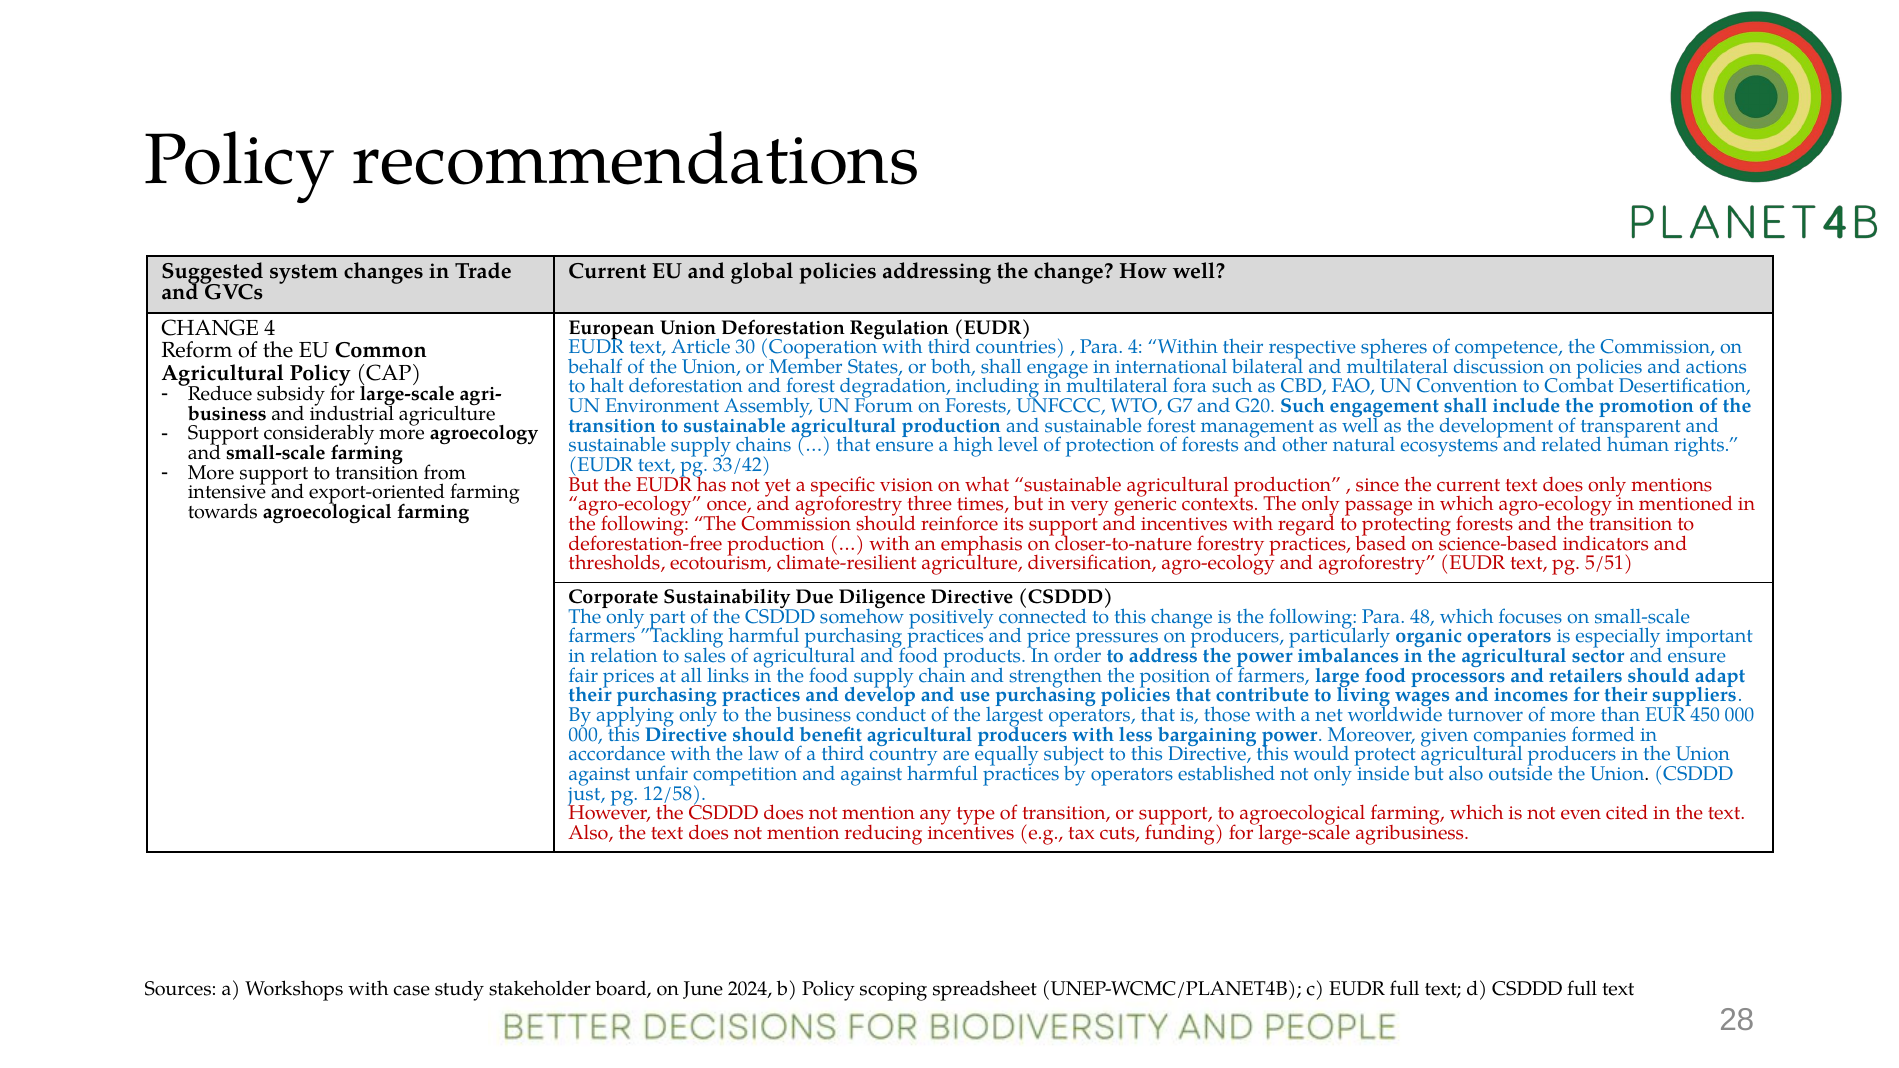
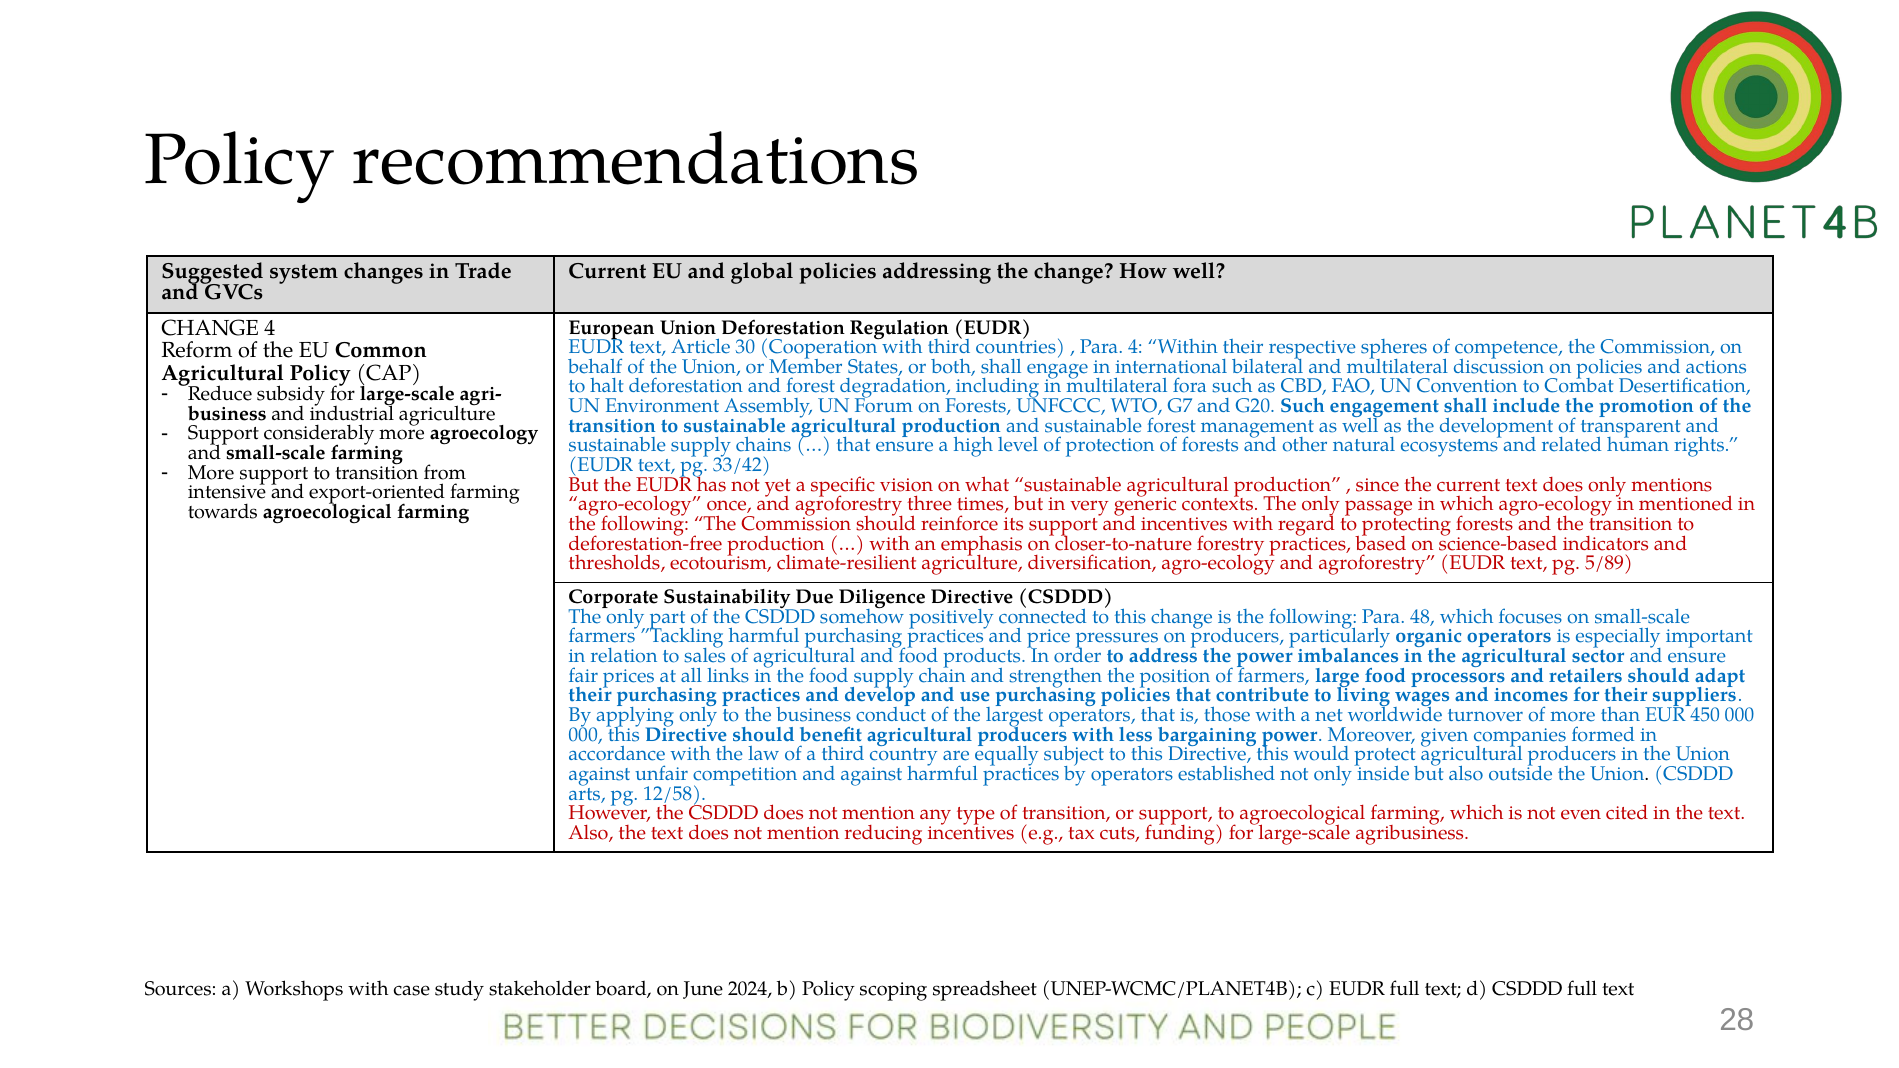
5/51: 5/51 -> 5/89 (1609, 563)
just: just -> arts (587, 794)
